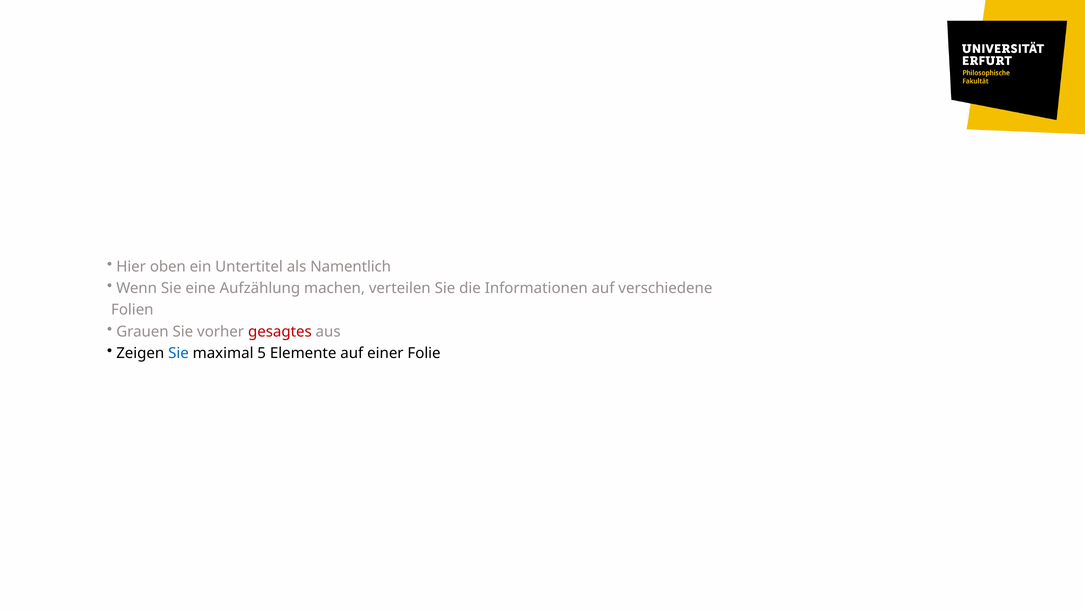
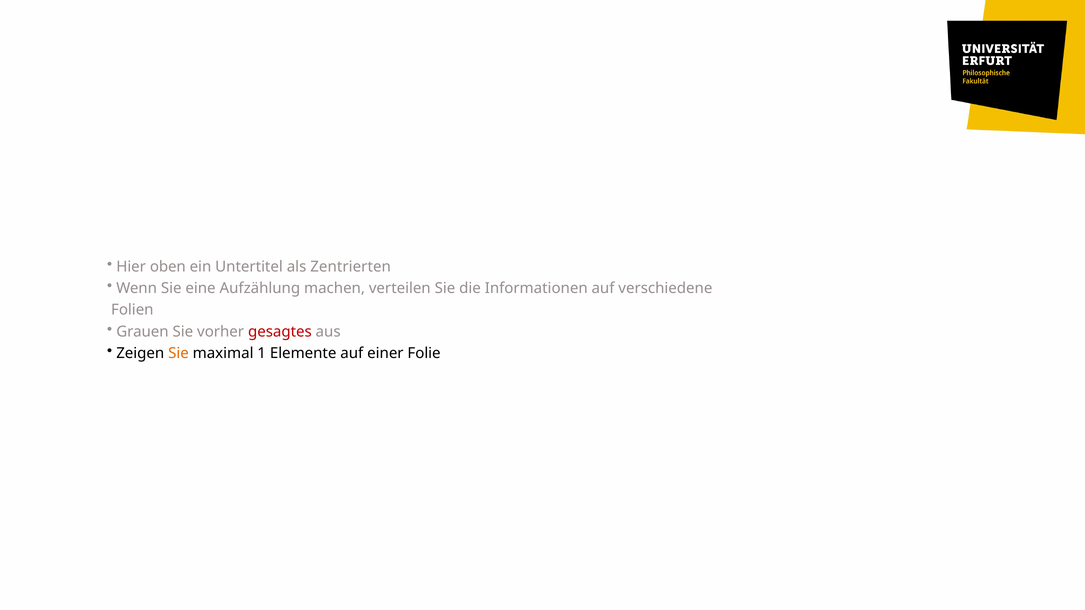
Namentlich: Namentlich -> Zentrierten (351, 267)
Sie colour: blue -> orange (178, 354)
5: 5 -> 1 (262, 354)
